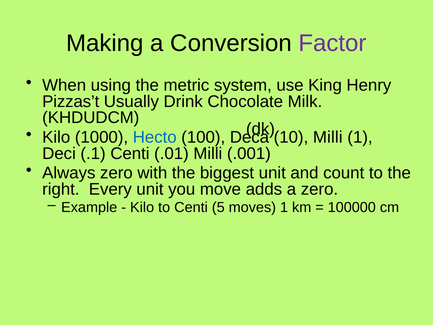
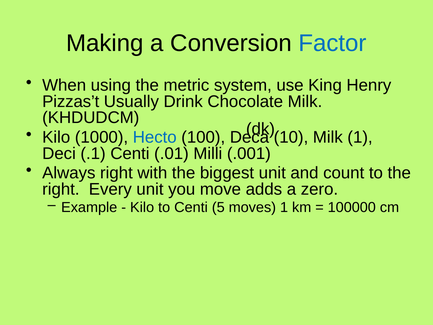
Factor colour: purple -> blue (333, 43)
10 Milli: Milli -> Milk (328, 137)
Always zero: zero -> right (116, 173)
